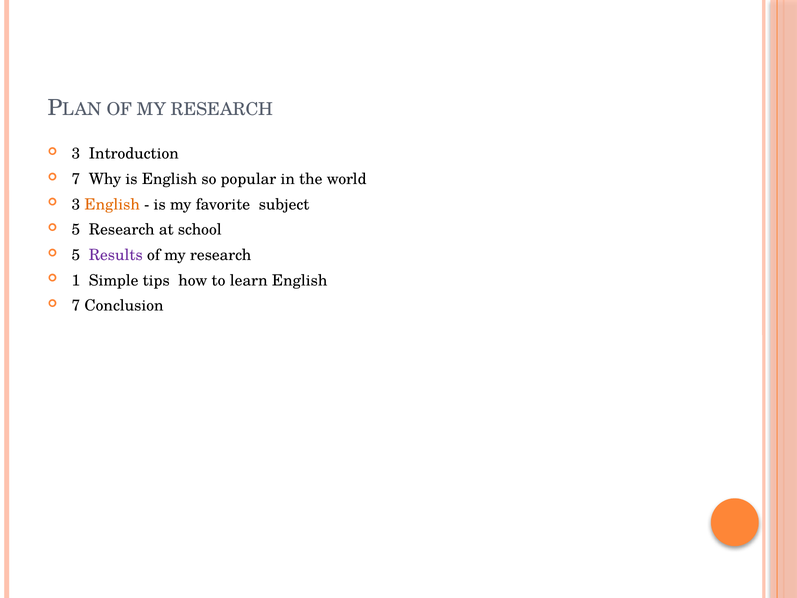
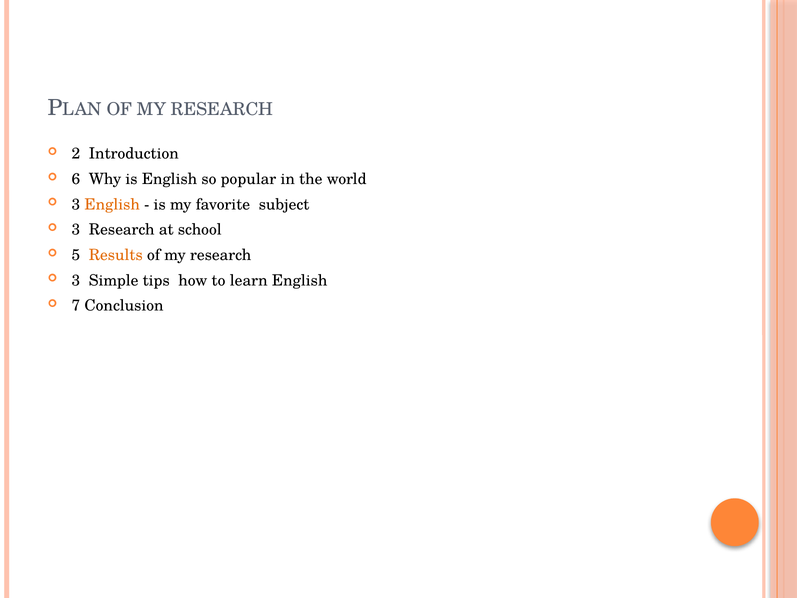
3: 3 -> 2 (76, 154)
7: 7 -> 6 (76, 179)
5: 5 -> 3 (76, 230)
Results colour: purple -> orange (116, 255)
1: 1 -> 3 (76, 280)
